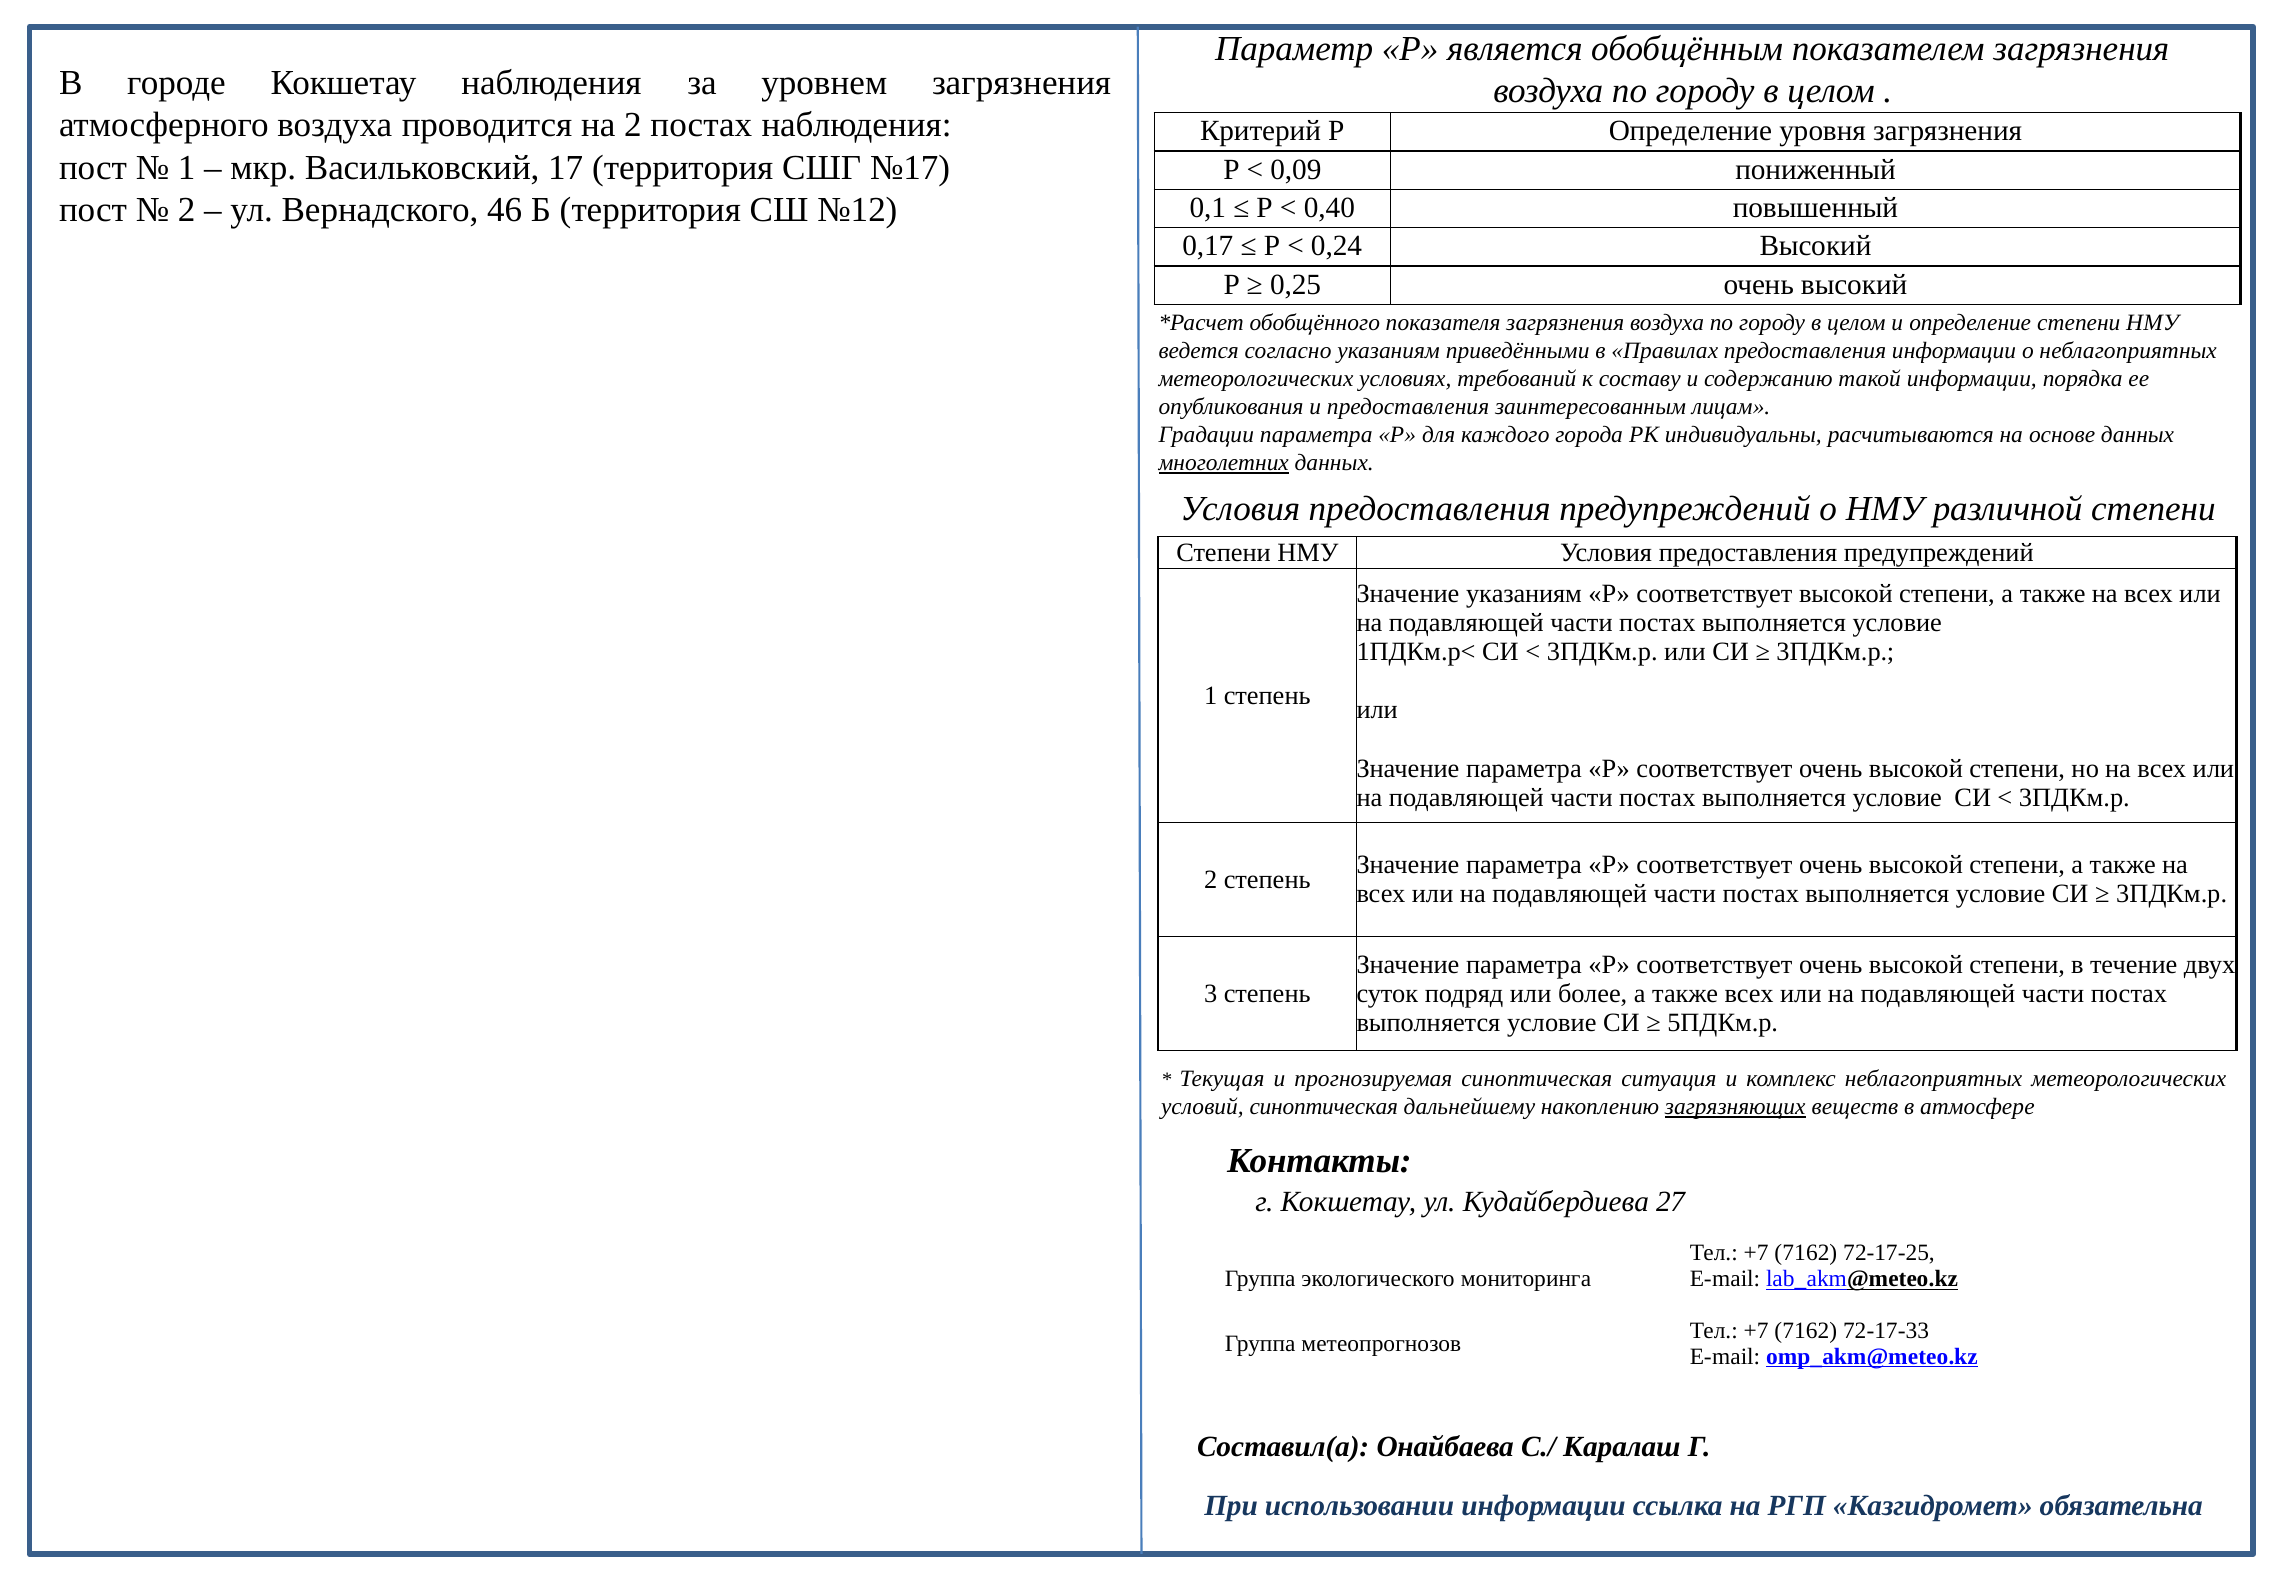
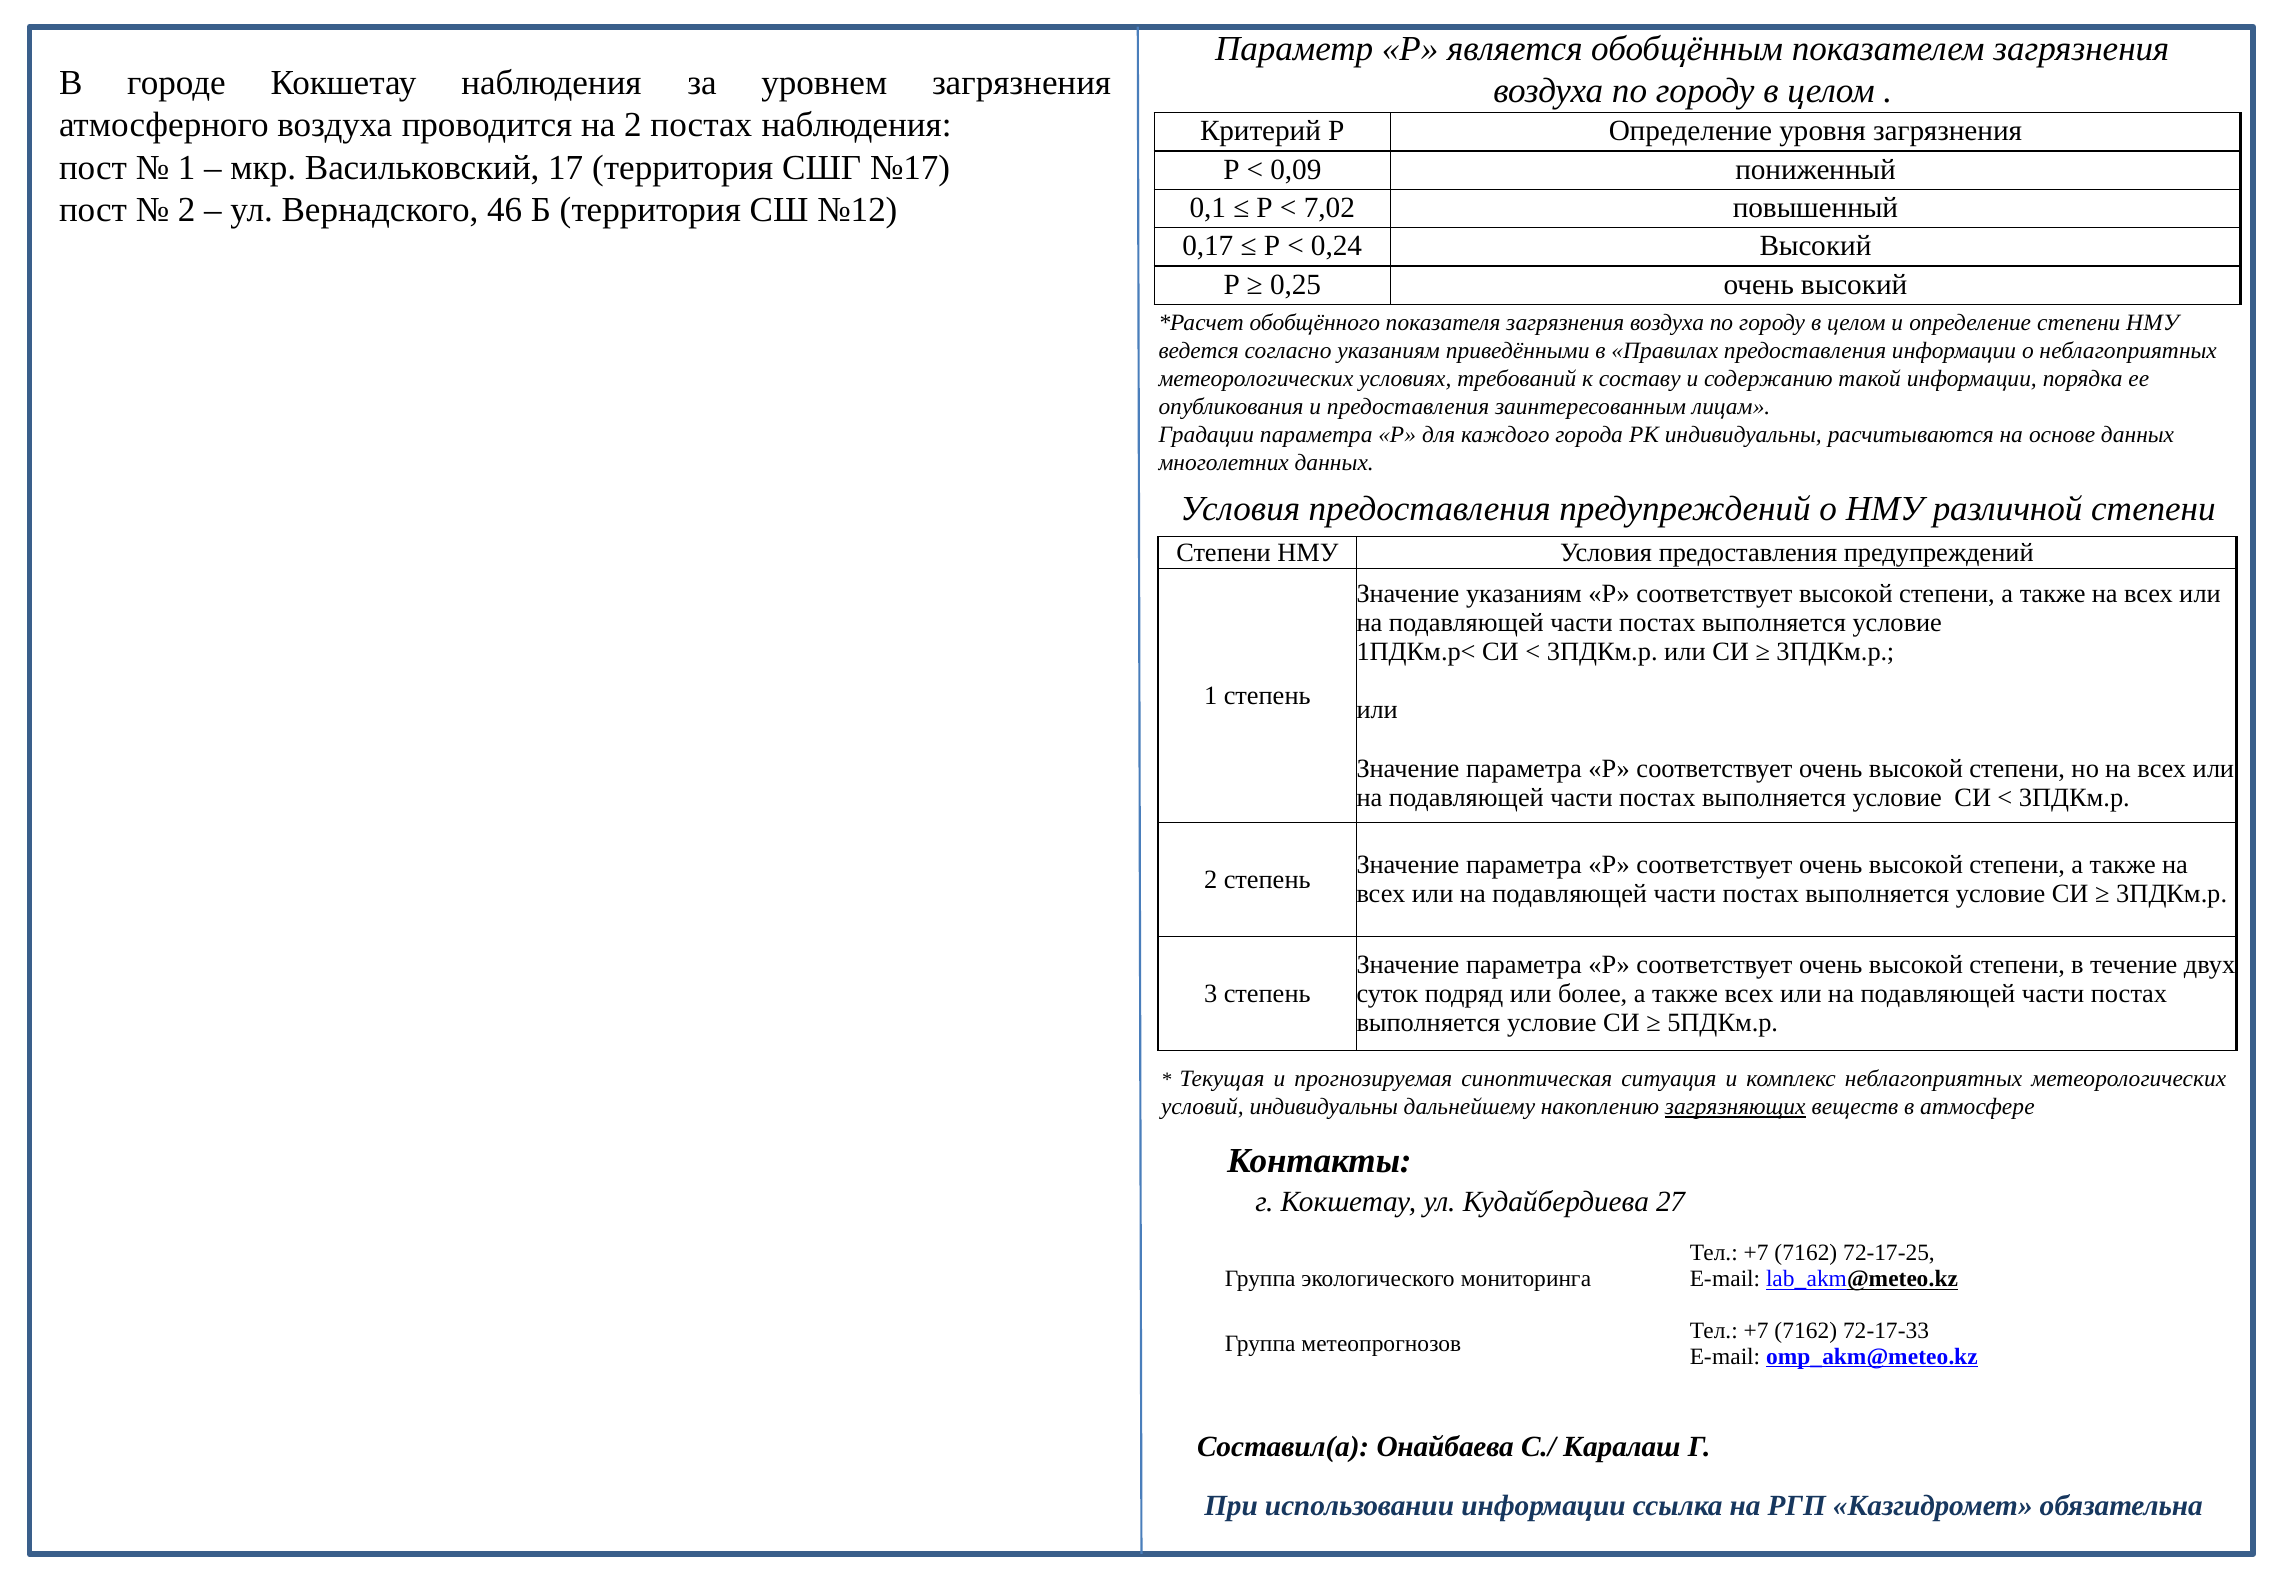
0,40: 0,40 -> 7,02 (1329, 208)
многолетних underline: present -> none (1224, 463)
условий синоптическая: синоптическая -> индивидуальны (1324, 1106)
